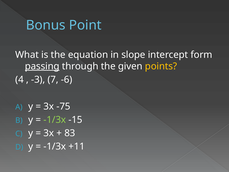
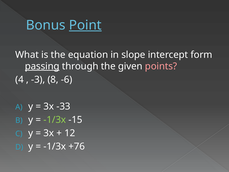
Point underline: none -> present (85, 25)
points colour: yellow -> pink (161, 66)
7: 7 -> 8 (53, 79)
-75: -75 -> -33 (63, 106)
83: 83 -> 12 (70, 133)
+11: +11 -> +76 (77, 146)
